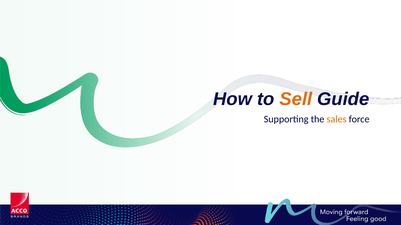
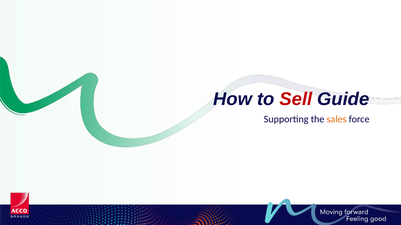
Sell colour: orange -> red (296, 99)
